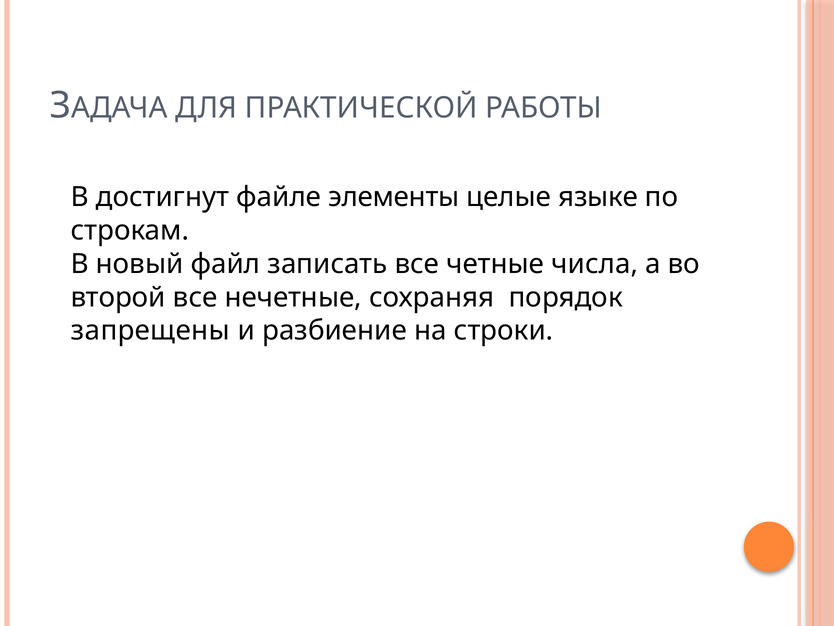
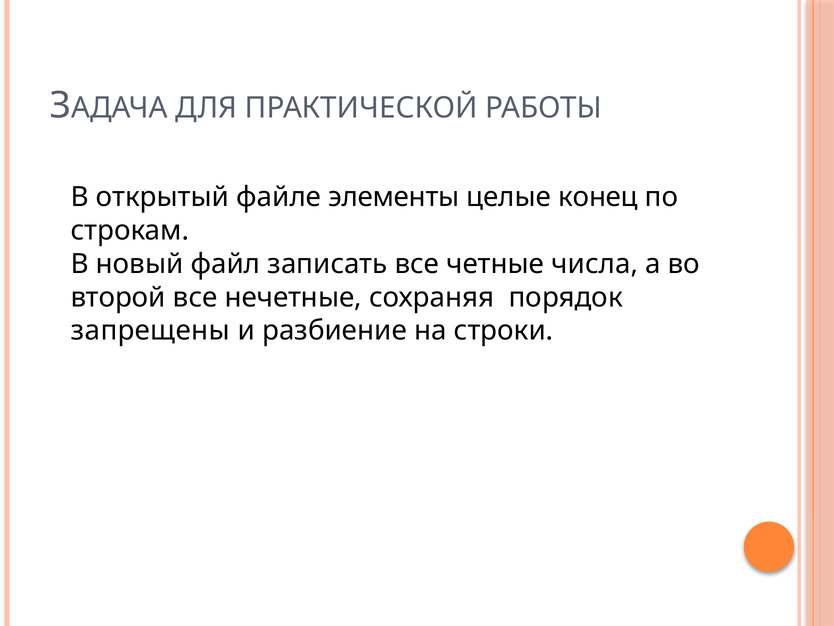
достигнут: достигнут -> открытый (163, 197)
языке: языке -> конец (598, 197)
